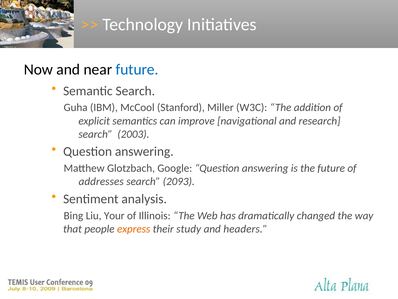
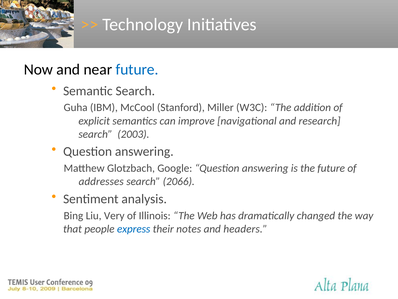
2093: 2093 -> 2066 (179, 181)
Your: Your -> Very (114, 215)
express colour: orange -> blue (134, 229)
study: study -> notes (189, 229)
